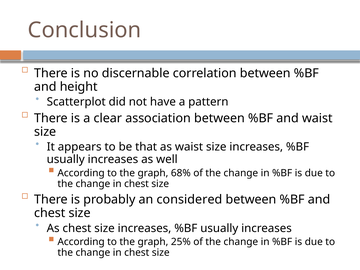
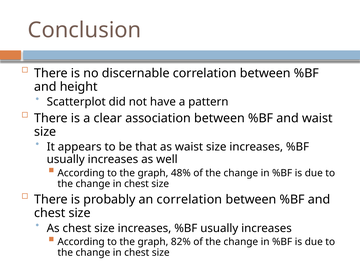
68%: 68% -> 48% (181, 173)
an considered: considered -> correlation (189, 199)
25%: 25% -> 82% (181, 242)
